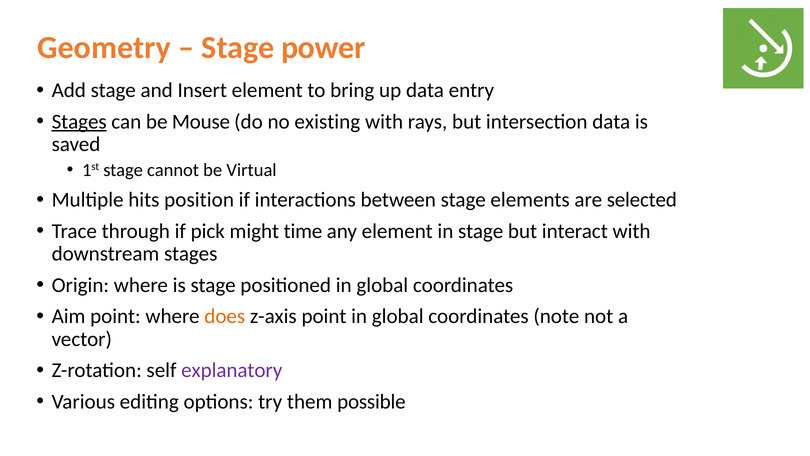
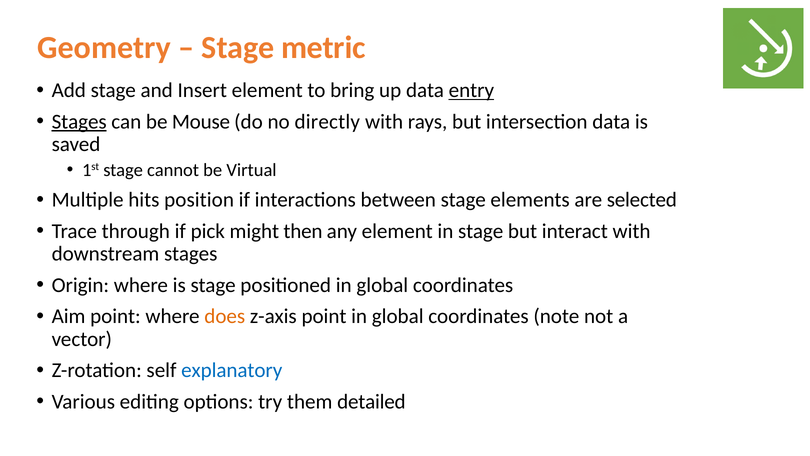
power: power -> metric (323, 48)
entry underline: none -> present (471, 90)
existing: existing -> directly (327, 121)
time: time -> then (303, 231)
explanatory colour: purple -> blue (232, 370)
possible: possible -> detailed (371, 401)
